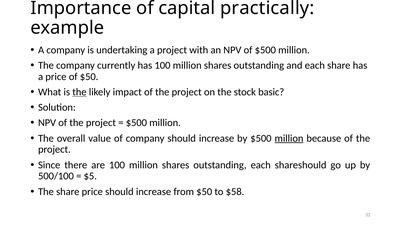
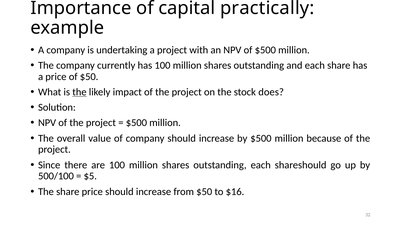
basic: basic -> does (271, 92)
million underline: present -> none (289, 139)
$58: $58 -> $16 (235, 192)
